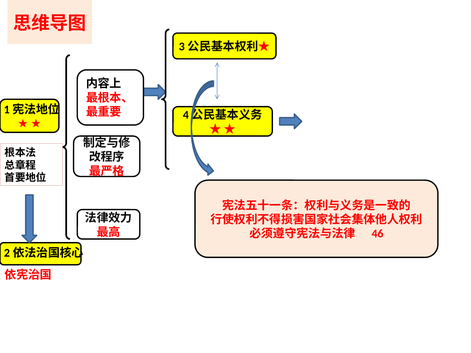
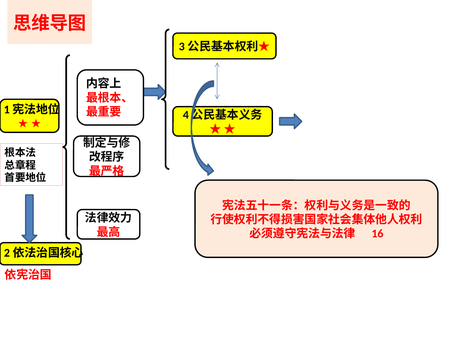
46: 46 -> 16 (377, 234)
